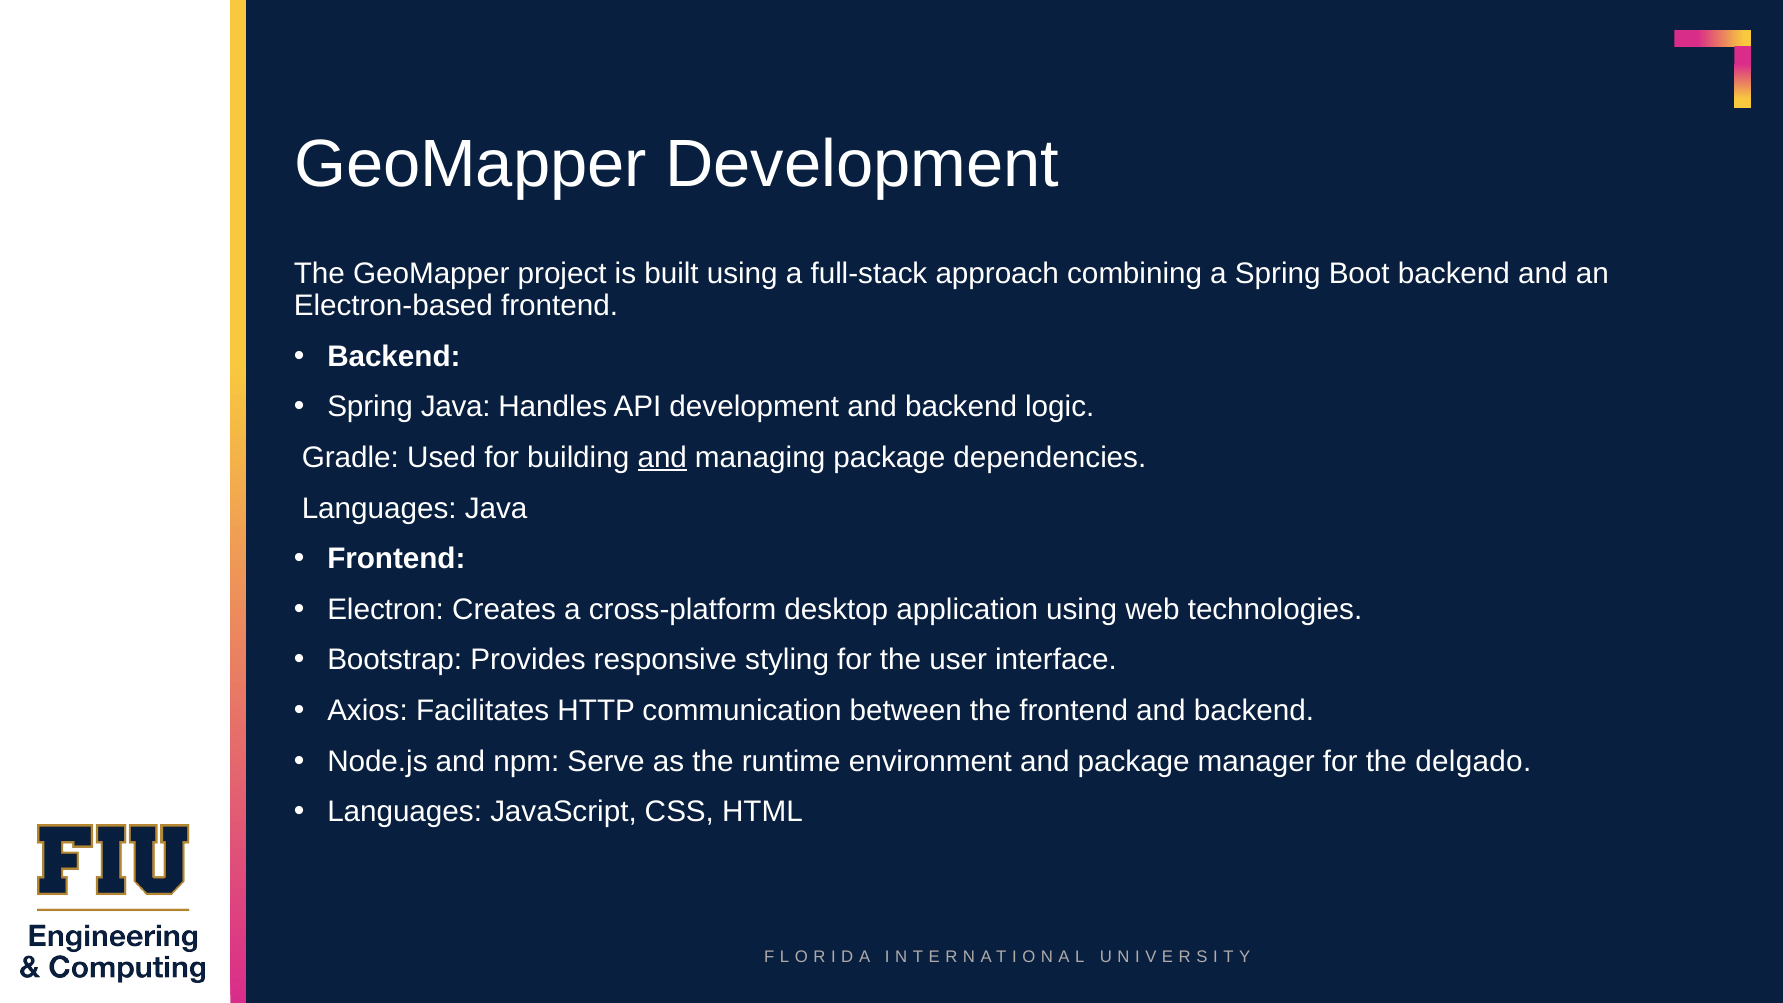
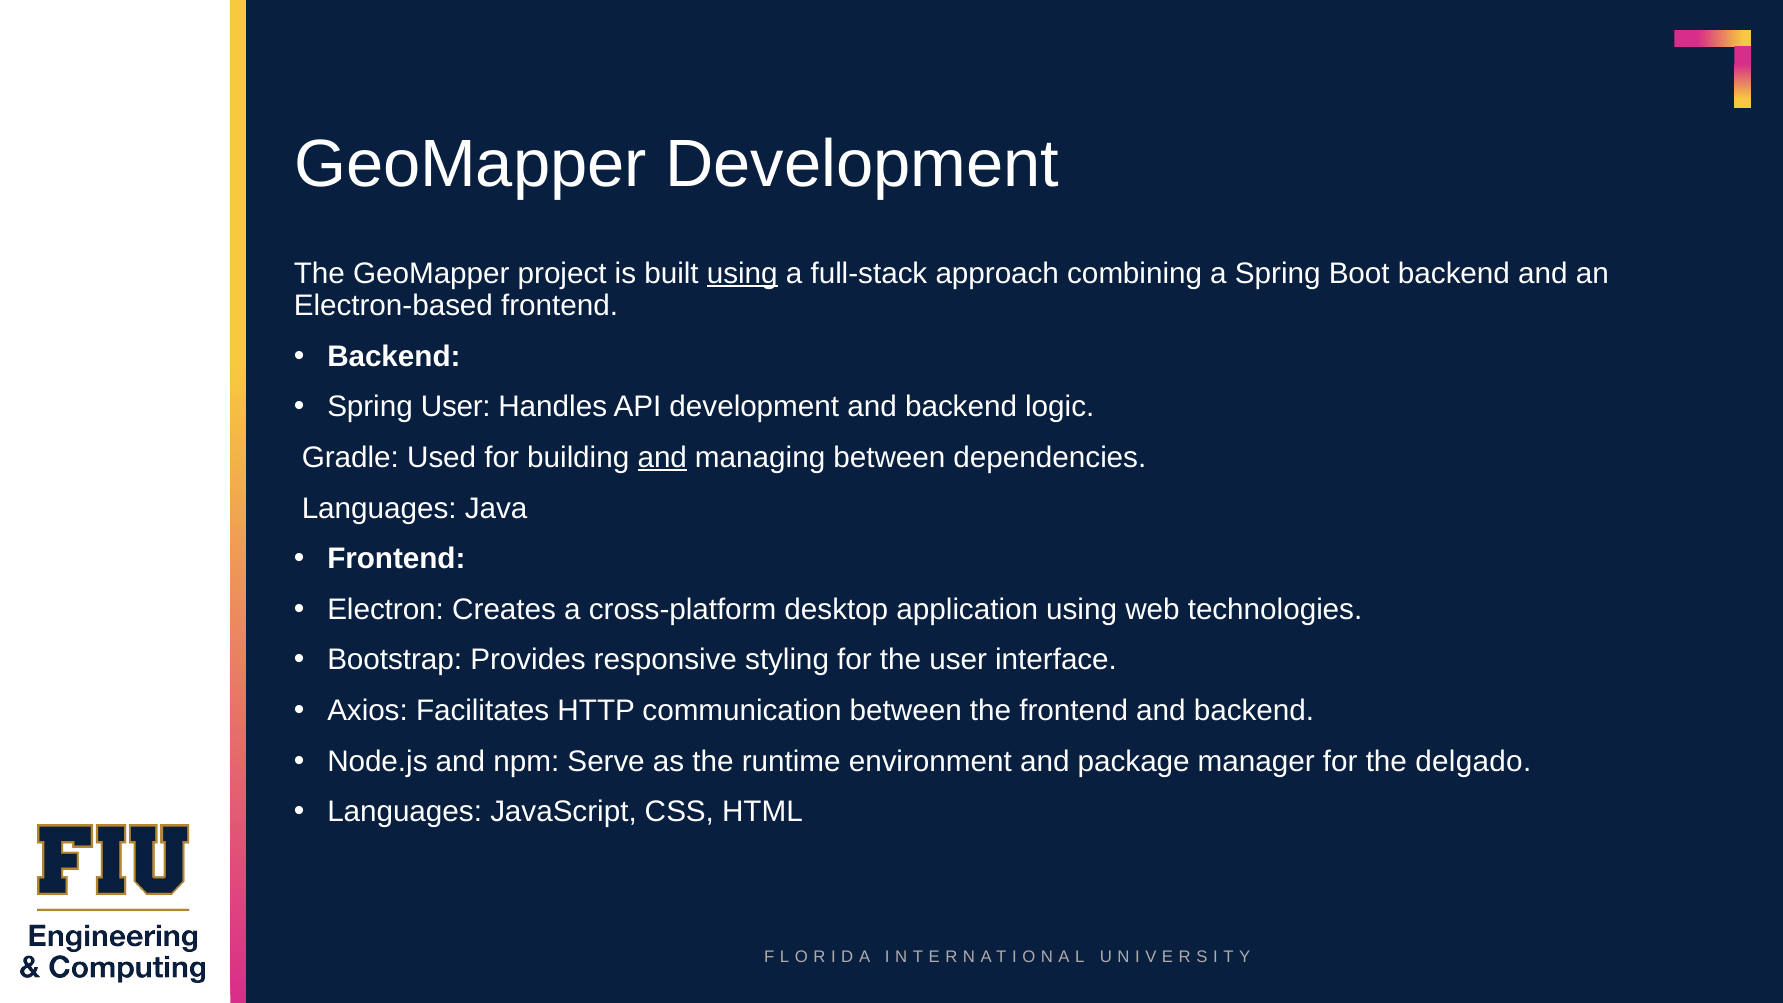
using underline: none -> present (742, 274)
Spring Java: Java -> User (456, 407)
managing package: package -> between (889, 458)
